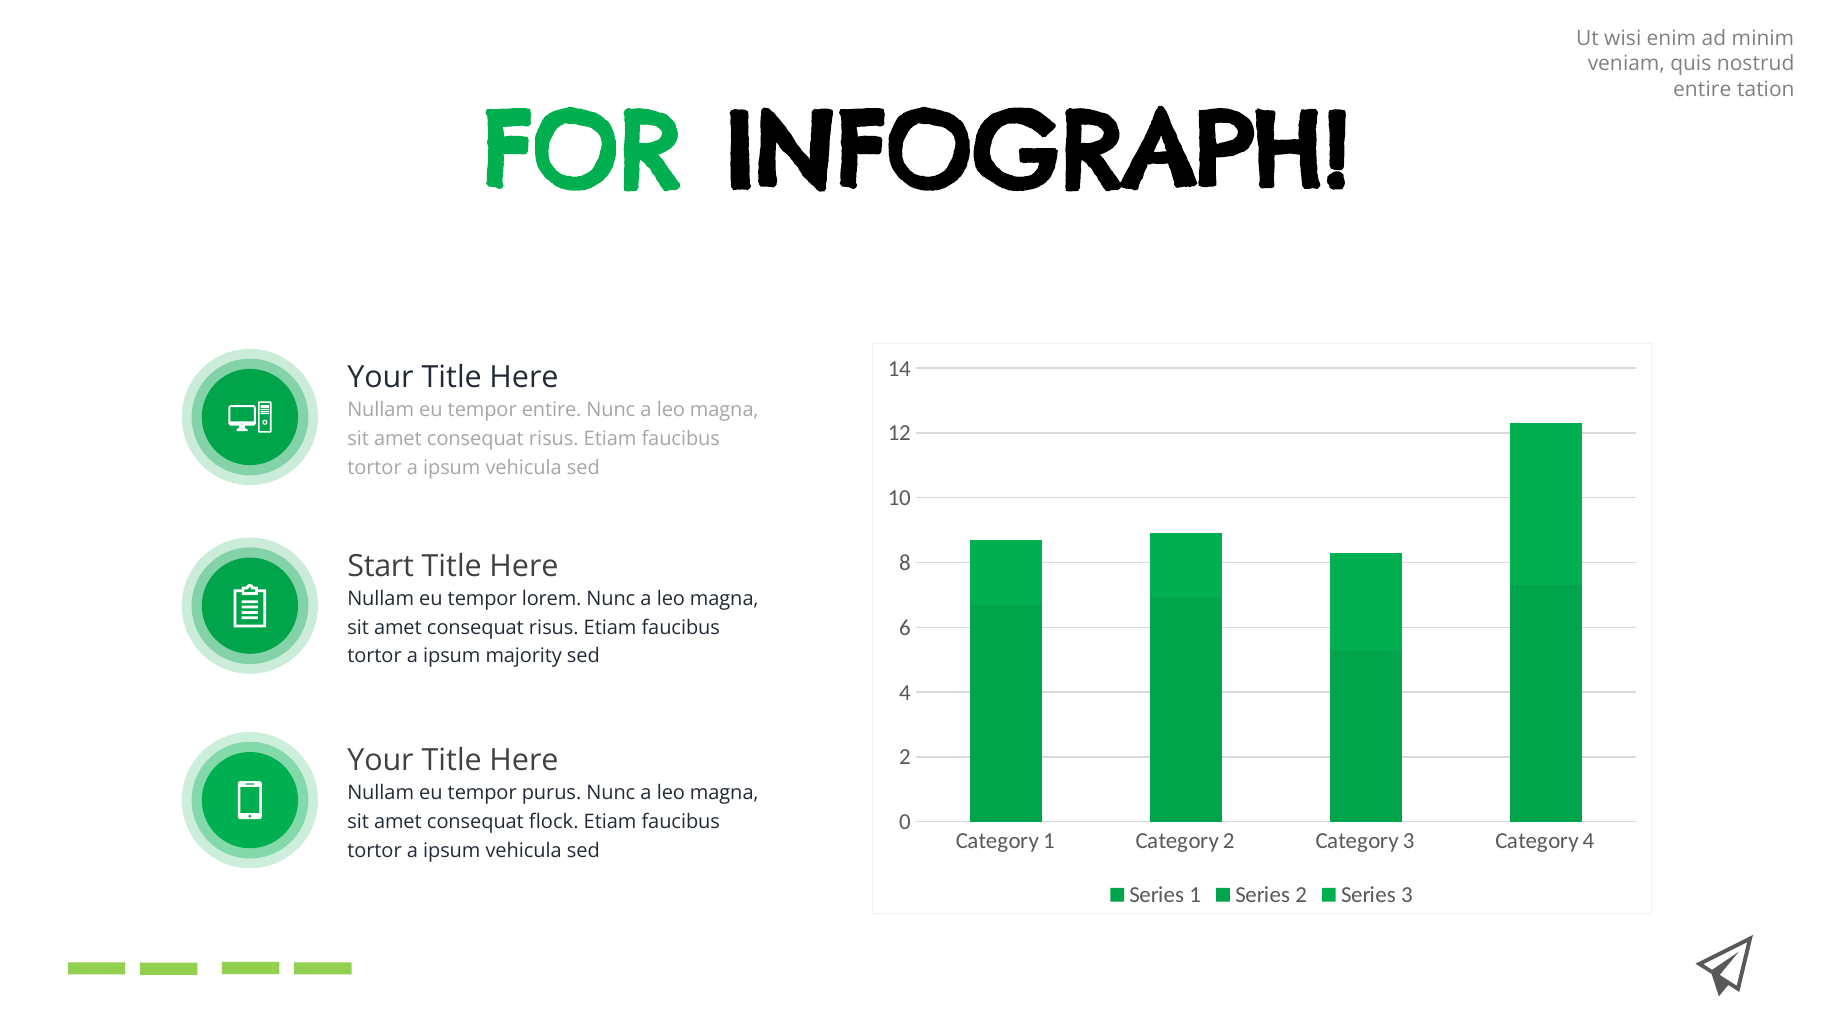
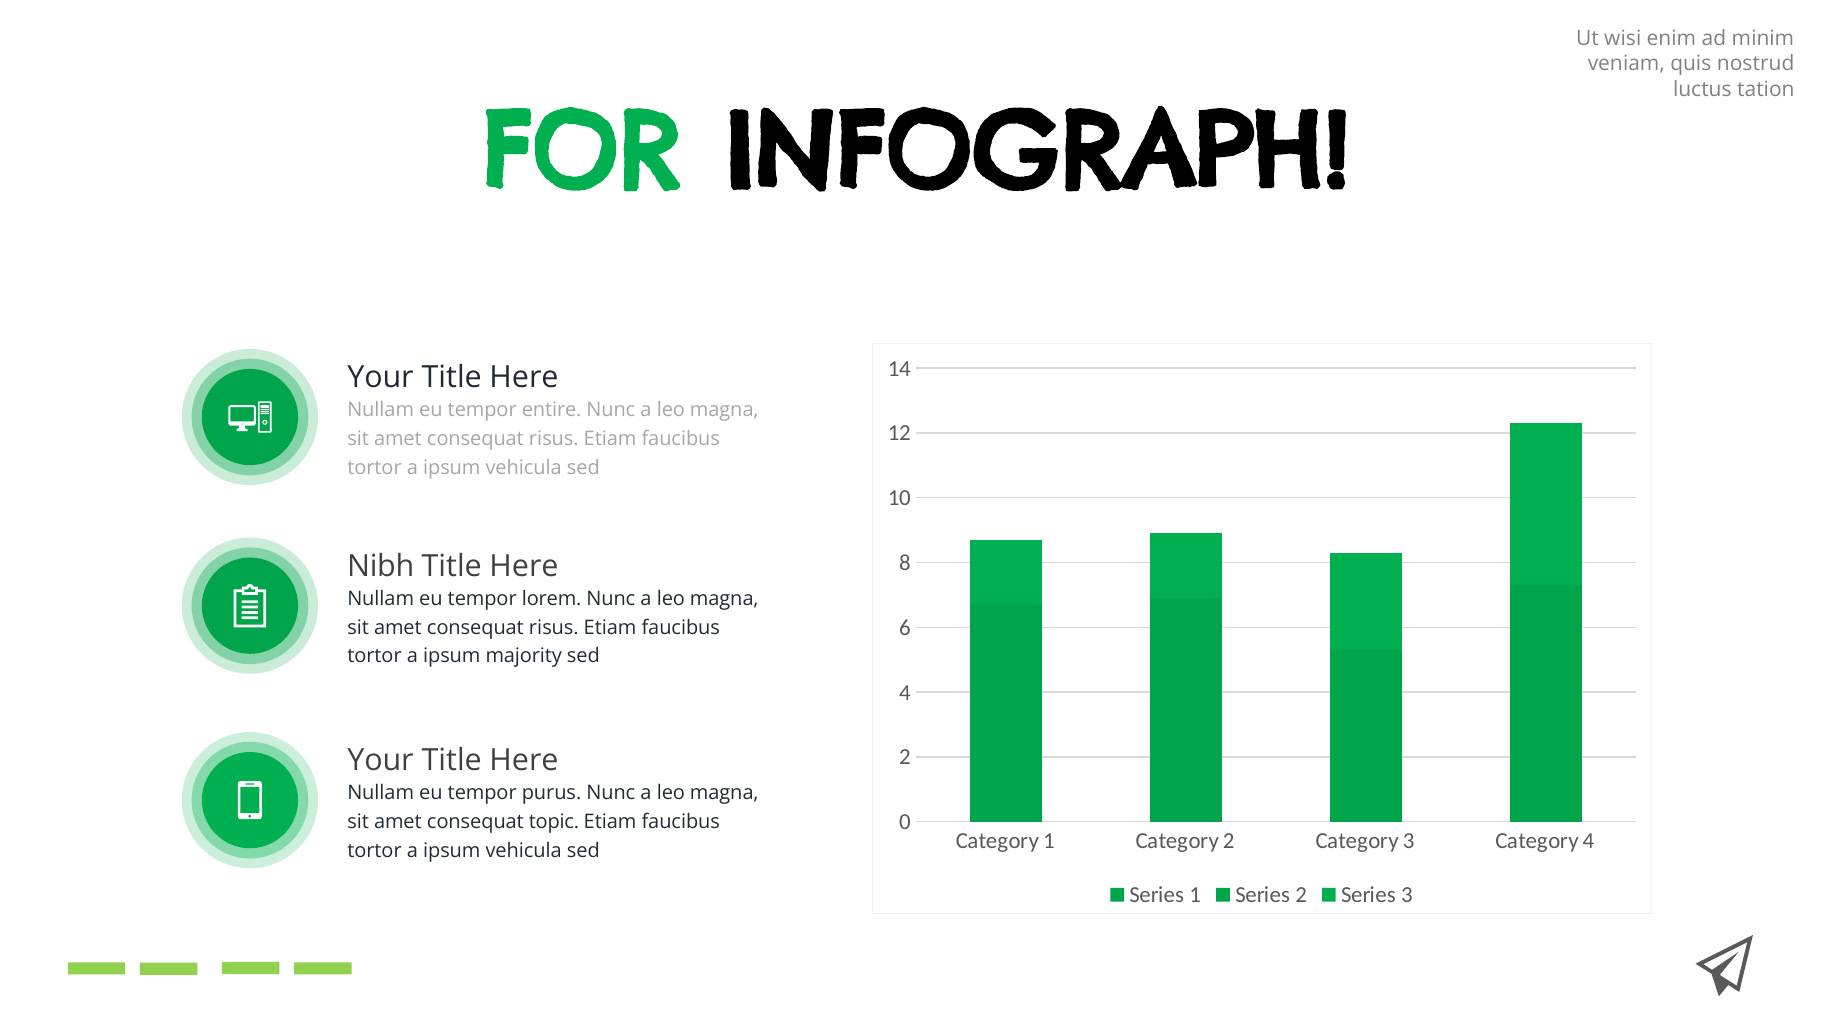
entire: entire -> luctus (1702, 89)
Start: Start -> Nibh (381, 566)
flock: flock -> topic (554, 822)
